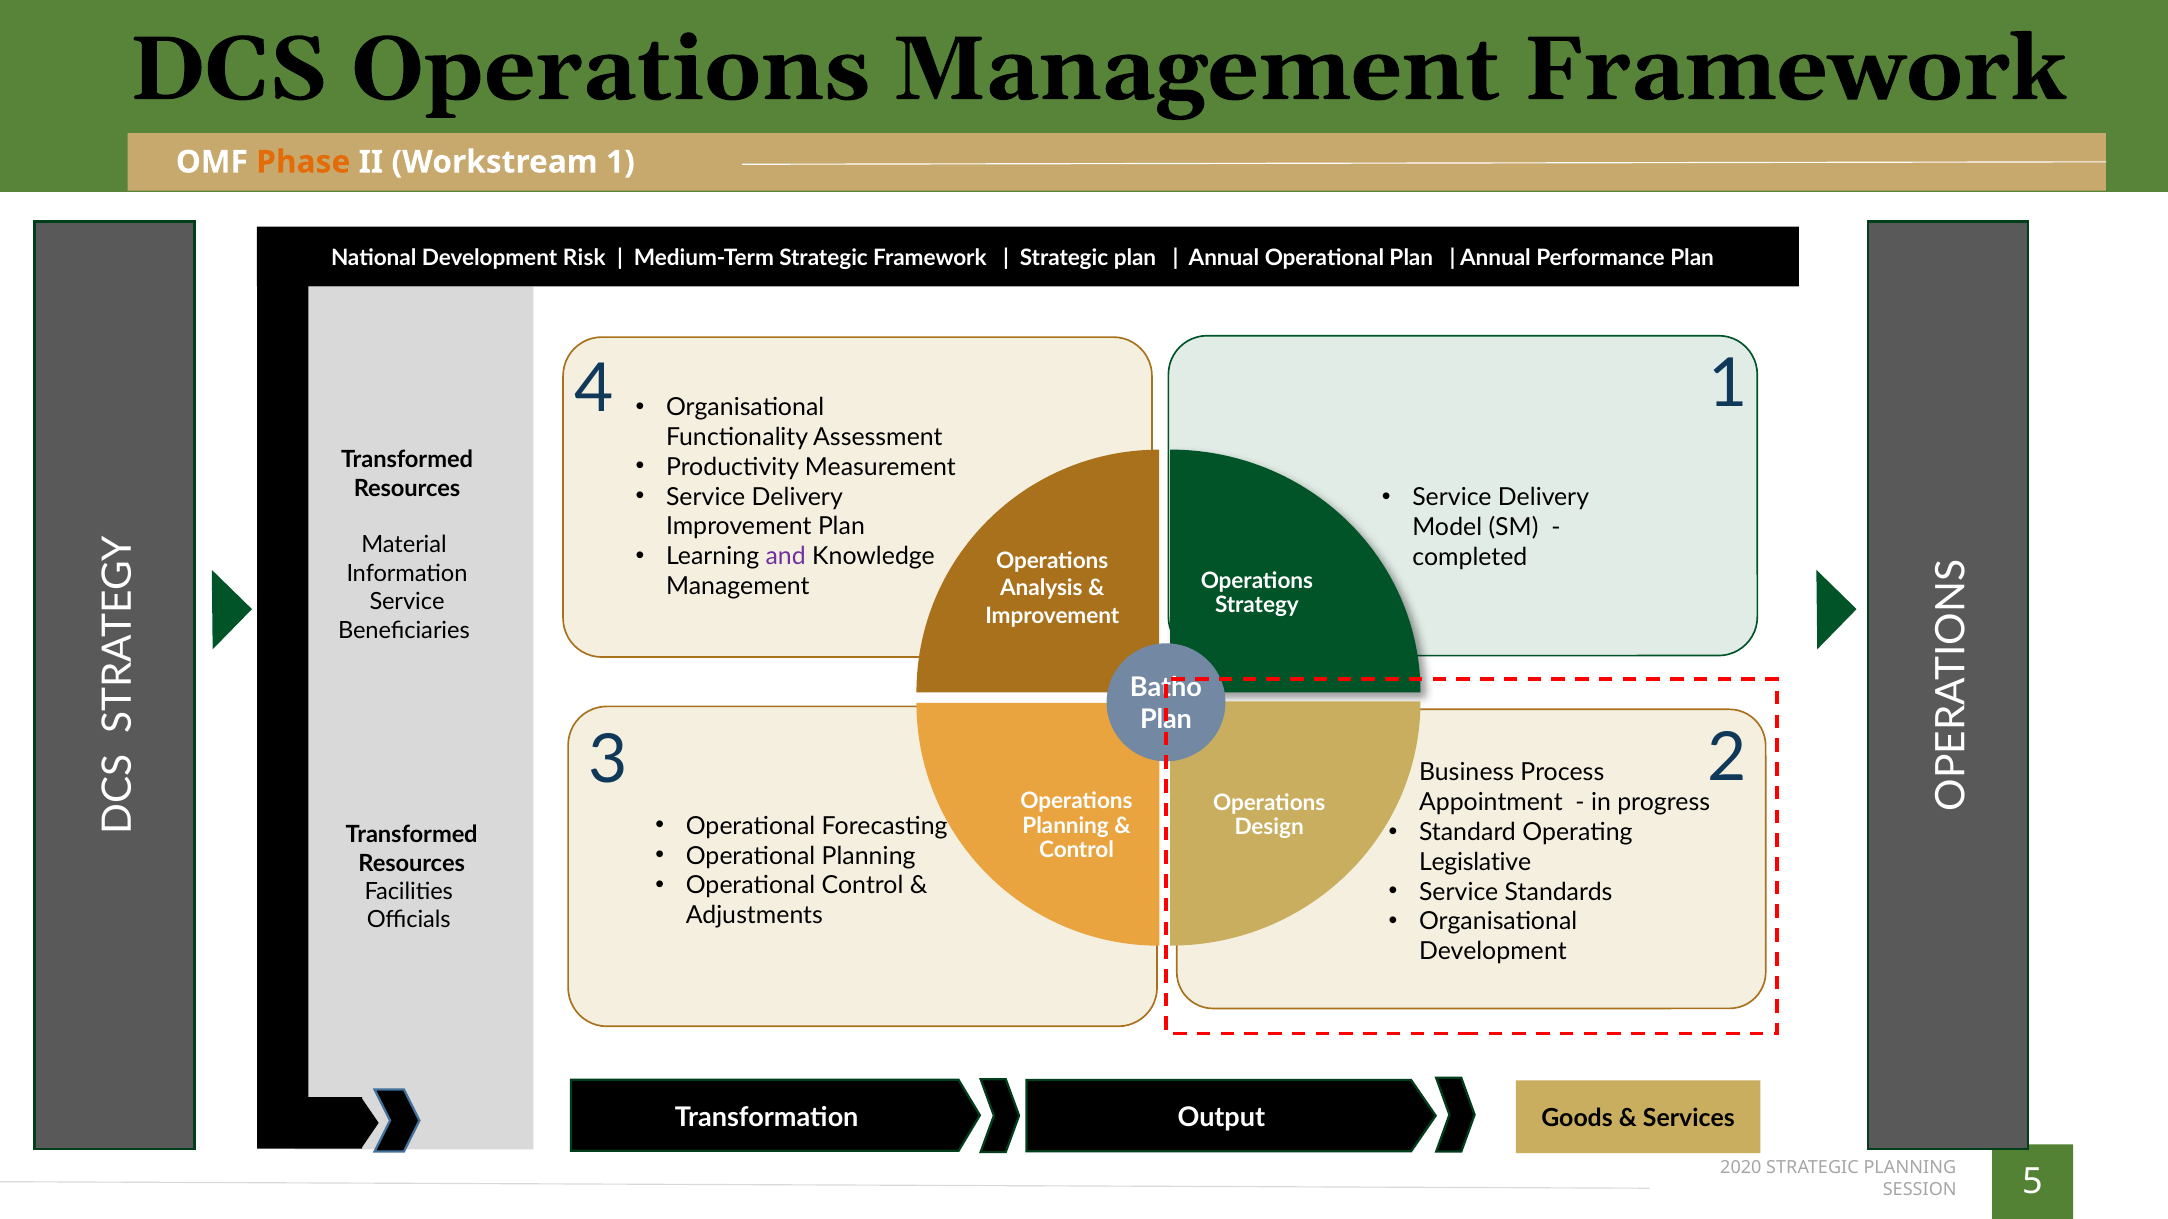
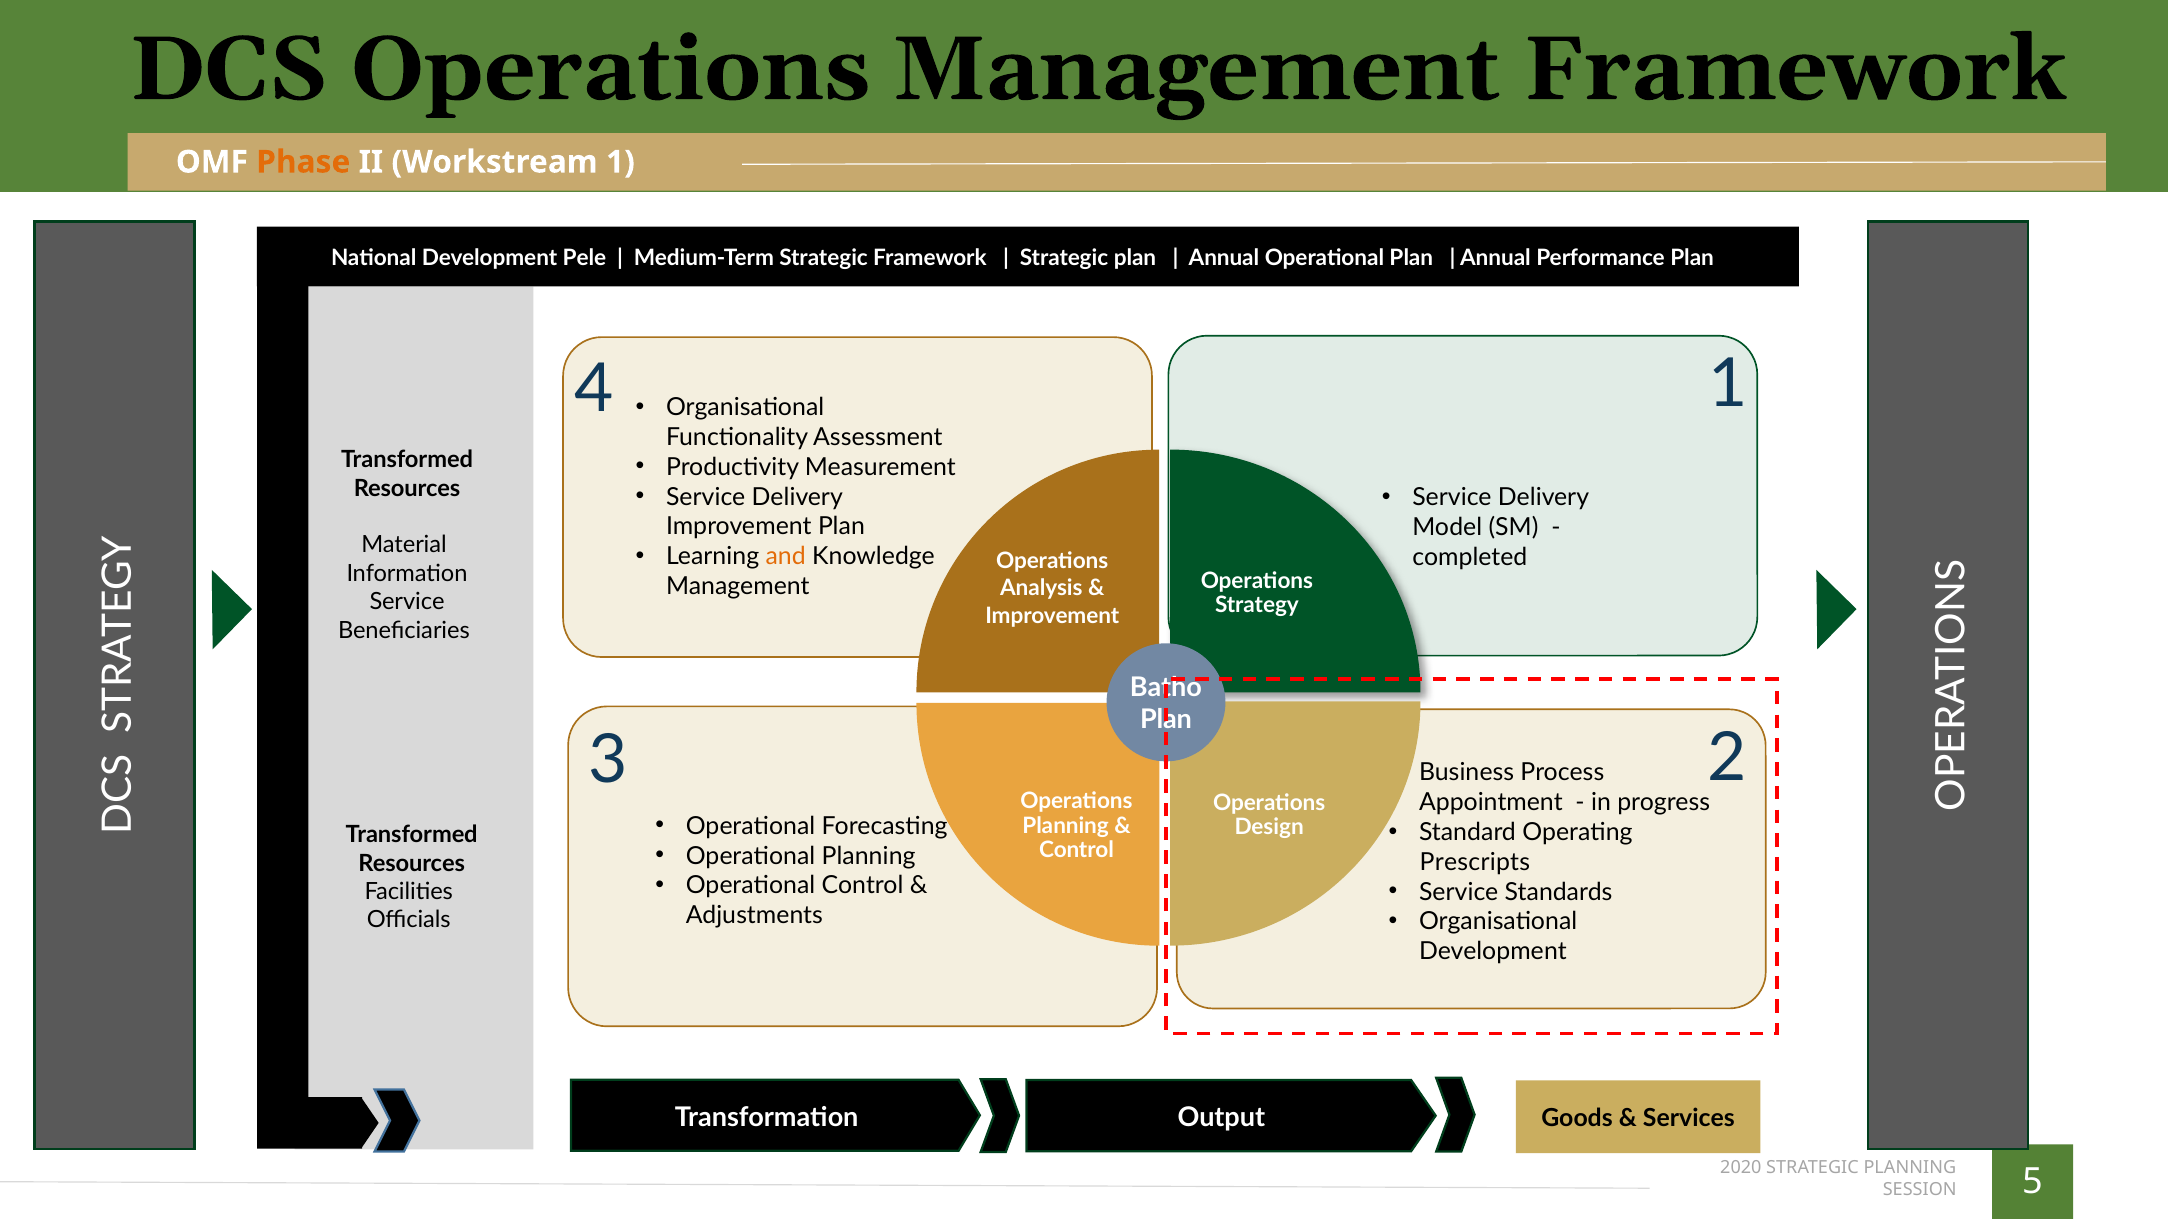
Risk: Risk -> Pele (584, 258)
and colour: purple -> orange (786, 557)
Legislative: Legislative -> Prescripts (1475, 862)
